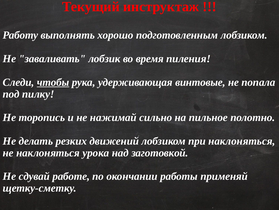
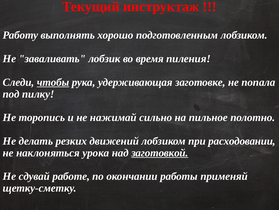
винтовые: винтовые -> заготовке (200, 82)
при наклоняться: наклоняться -> расходовании (242, 141)
заготовкой underline: none -> present (160, 152)
